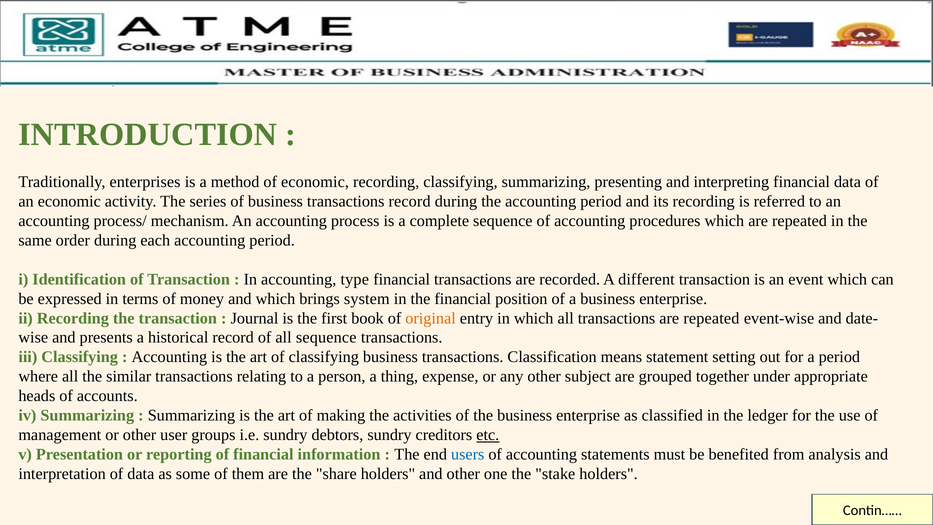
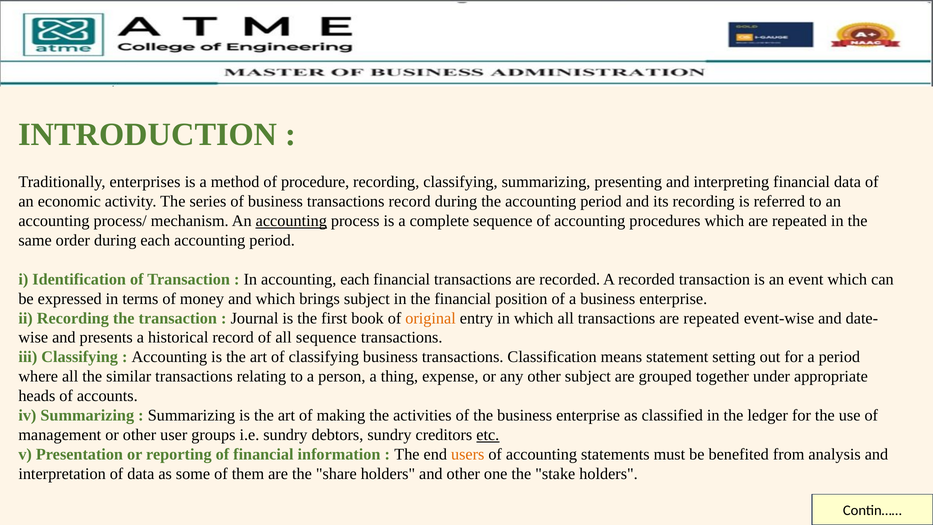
of economic: economic -> procedure (315, 182)
accounting underline: none -> present (291, 221)
accounting type: type -> each (355, 279)
A different: different -> recorded (647, 279)
brings system: system -> subject (367, 299)
users colour: blue -> orange (468, 454)
